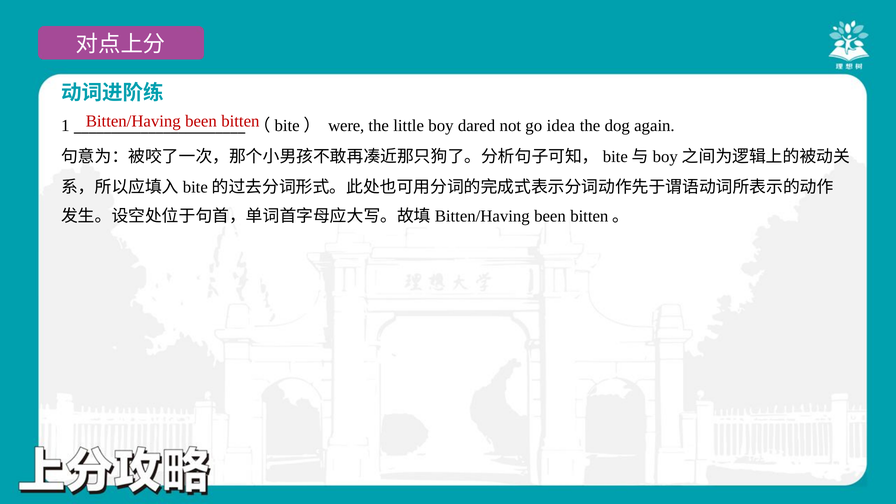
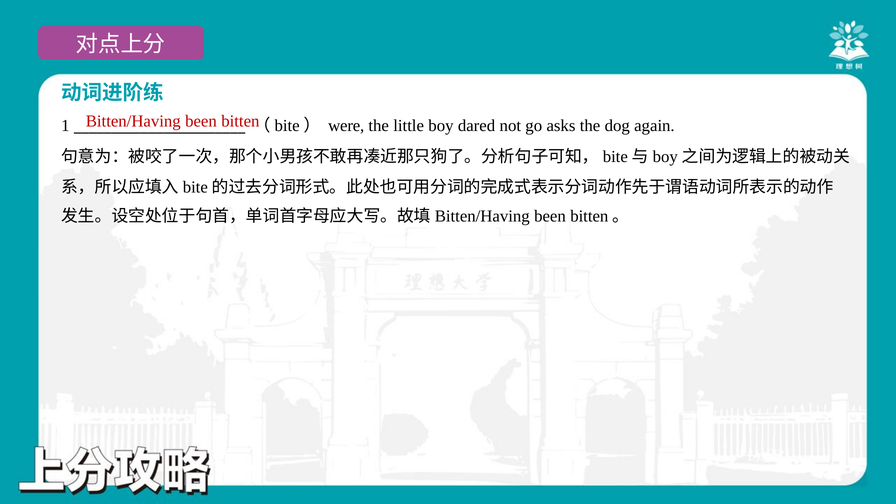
idea: idea -> asks (561, 125)
